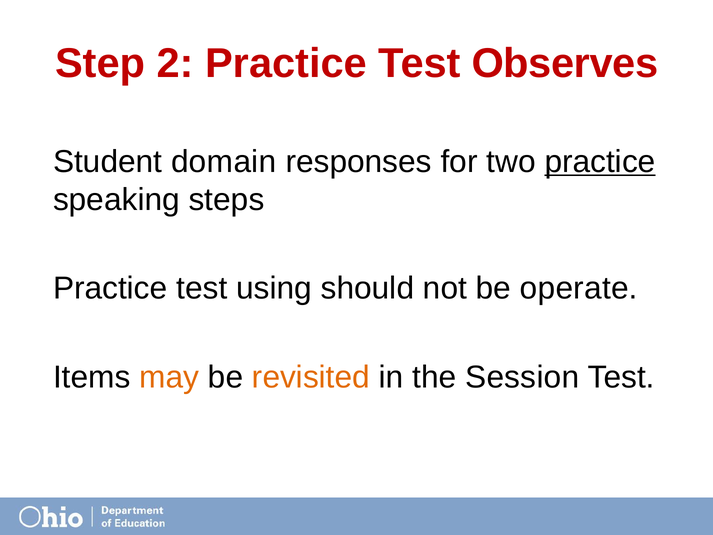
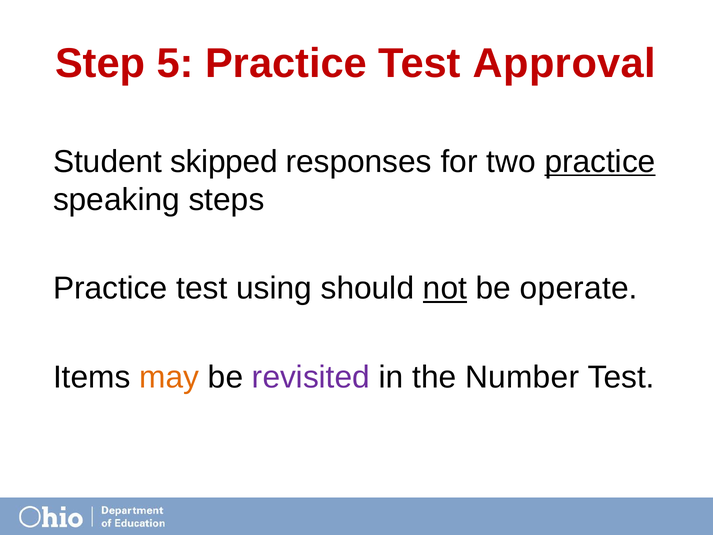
2: 2 -> 5 (175, 64)
Observes: Observes -> Approval (564, 64)
domain: domain -> skipped (224, 162)
not underline: none -> present (445, 288)
revisited colour: orange -> purple (311, 377)
Session: Session -> Number (522, 377)
